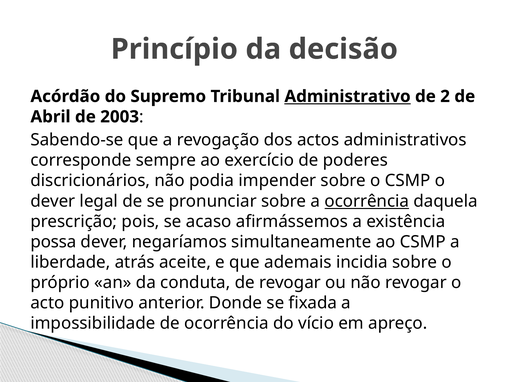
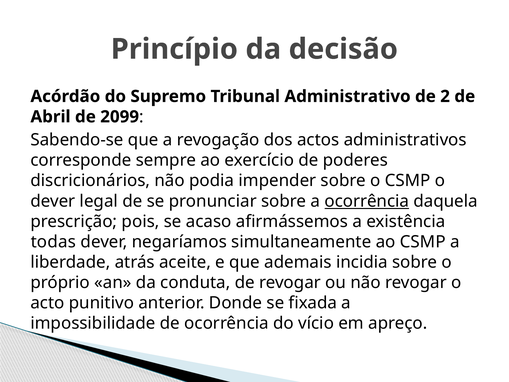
Administrativo underline: present -> none (348, 96)
2003: 2003 -> 2099 (120, 117)
possa: possa -> todas (53, 242)
